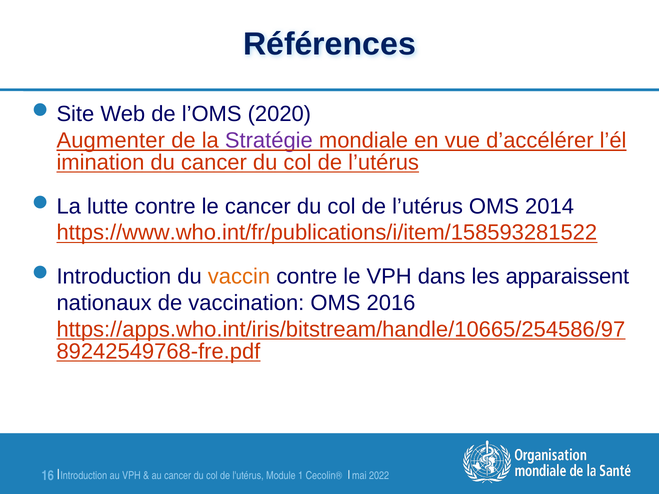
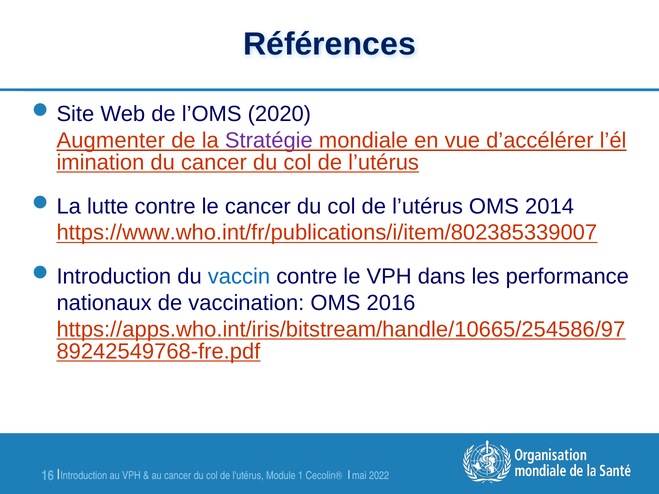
https://www.who.int/fr/publications/i/item/158593281522: https://www.who.int/fr/publications/i/item/158593281522 -> https://www.who.int/fr/publications/i/item/802385339007 (327, 233)
vaccin colour: orange -> blue (239, 277)
apparaissent: apparaissent -> performance (567, 277)
